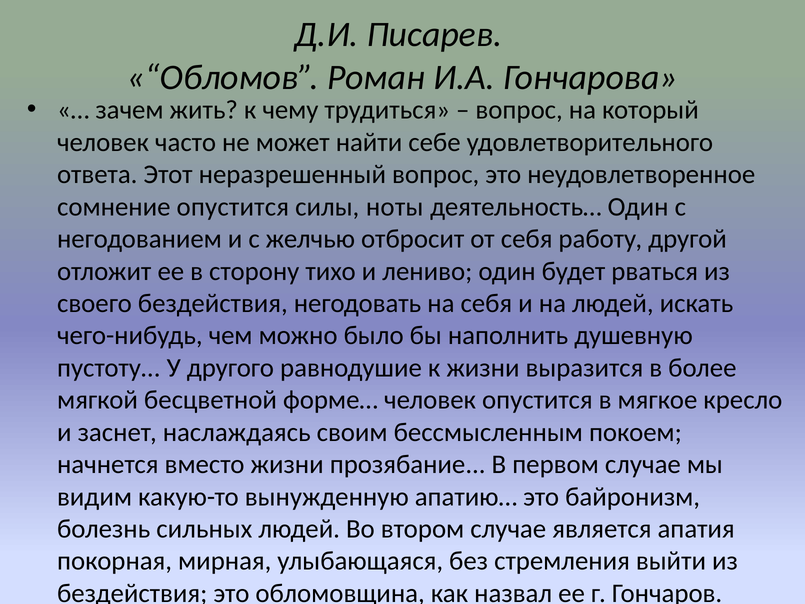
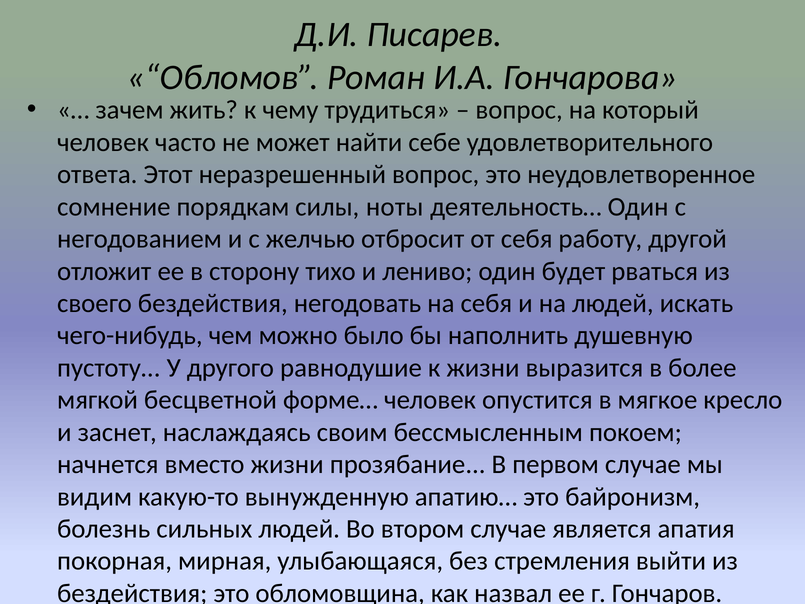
сомнение опустится: опустится -> порядкам (233, 207)
